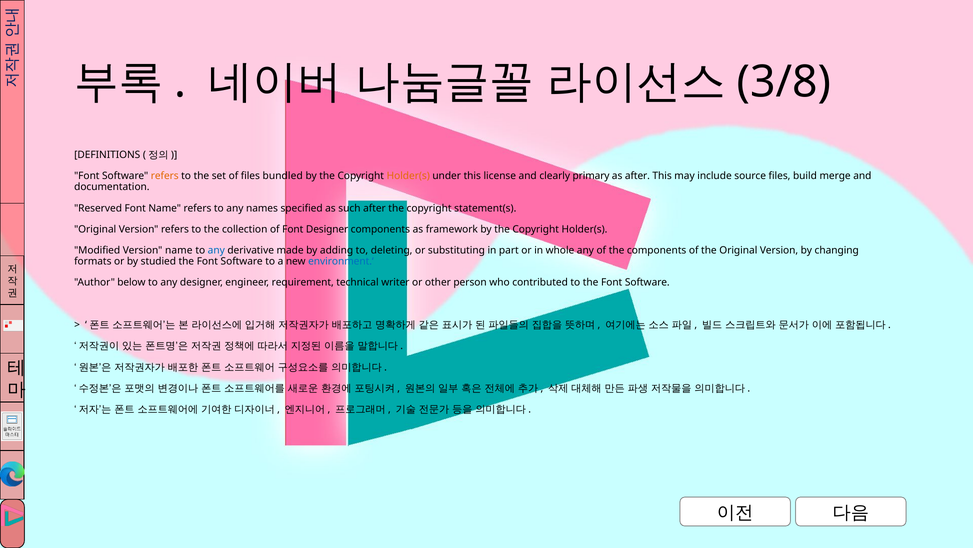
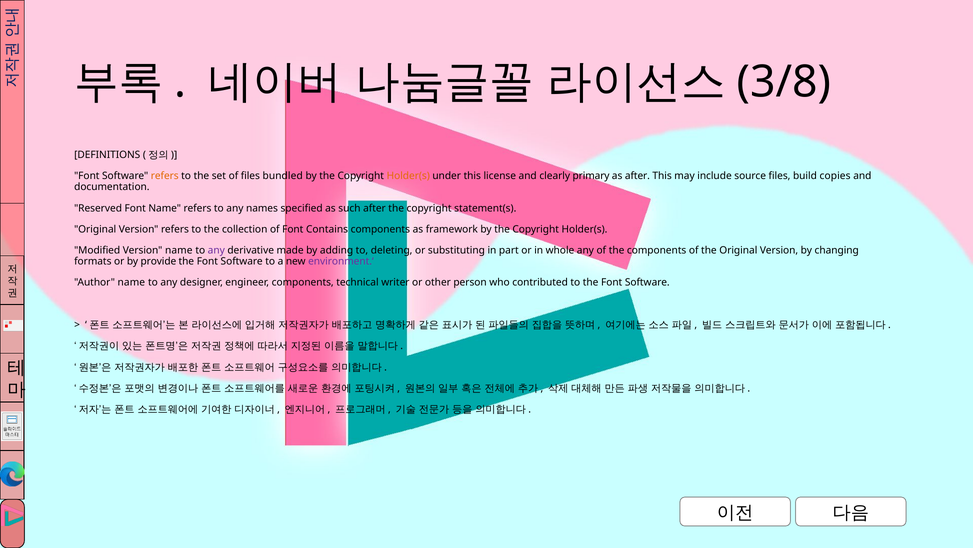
merge: merge -> copies (835, 176)
Font Designer: Designer -> Contains (327, 229)
any colour: blue -> purple (216, 250)
studied: studied -> provide (158, 261)
environment.‘ colour: blue -> purple (341, 261)
Author below: below -> name (131, 282)
engineer requirement: requirement -> components (303, 282)
